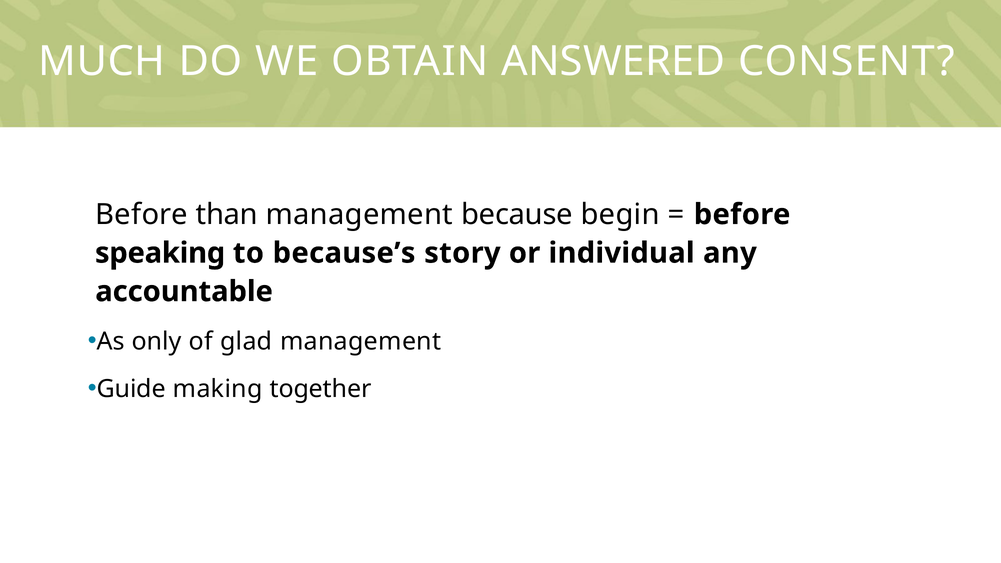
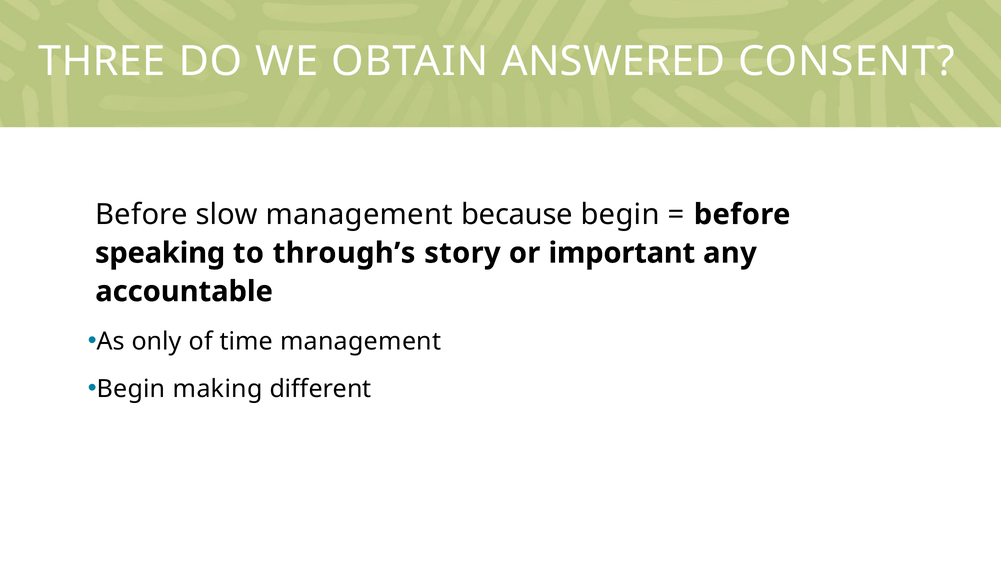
MUCH: MUCH -> THREE (102, 62)
than: than -> slow (227, 214)
because’s: because’s -> through’s (344, 253)
individual: individual -> important (622, 253)
glad: glad -> time (246, 341)
Guide: Guide -> Begin (131, 389)
together: together -> different (321, 389)
